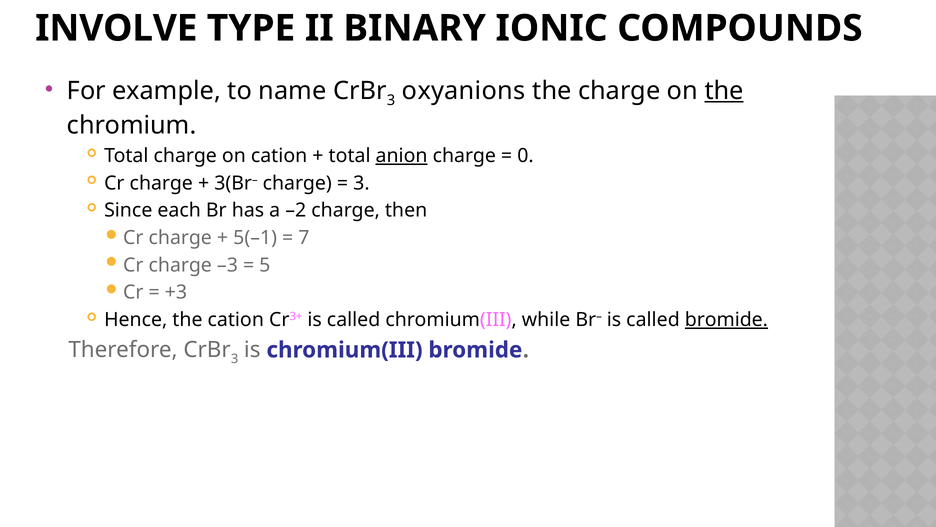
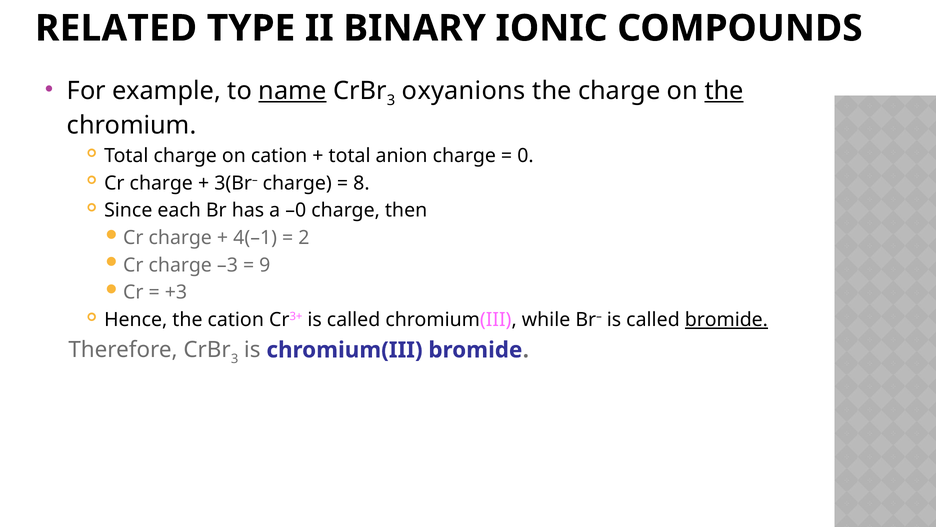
INVOLVE: INVOLVE -> RELATED (116, 28)
name underline: none -> present (292, 91)
anion underline: present -> none (402, 156)
3: 3 -> 8 (361, 183)
–2: –2 -> –0 (296, 210)
5(–1: 5(–1 -> 4(–1 (255, 238)
7: 7 -> 2 (304, 238)
5: 5 -> 9 (265, 265)
